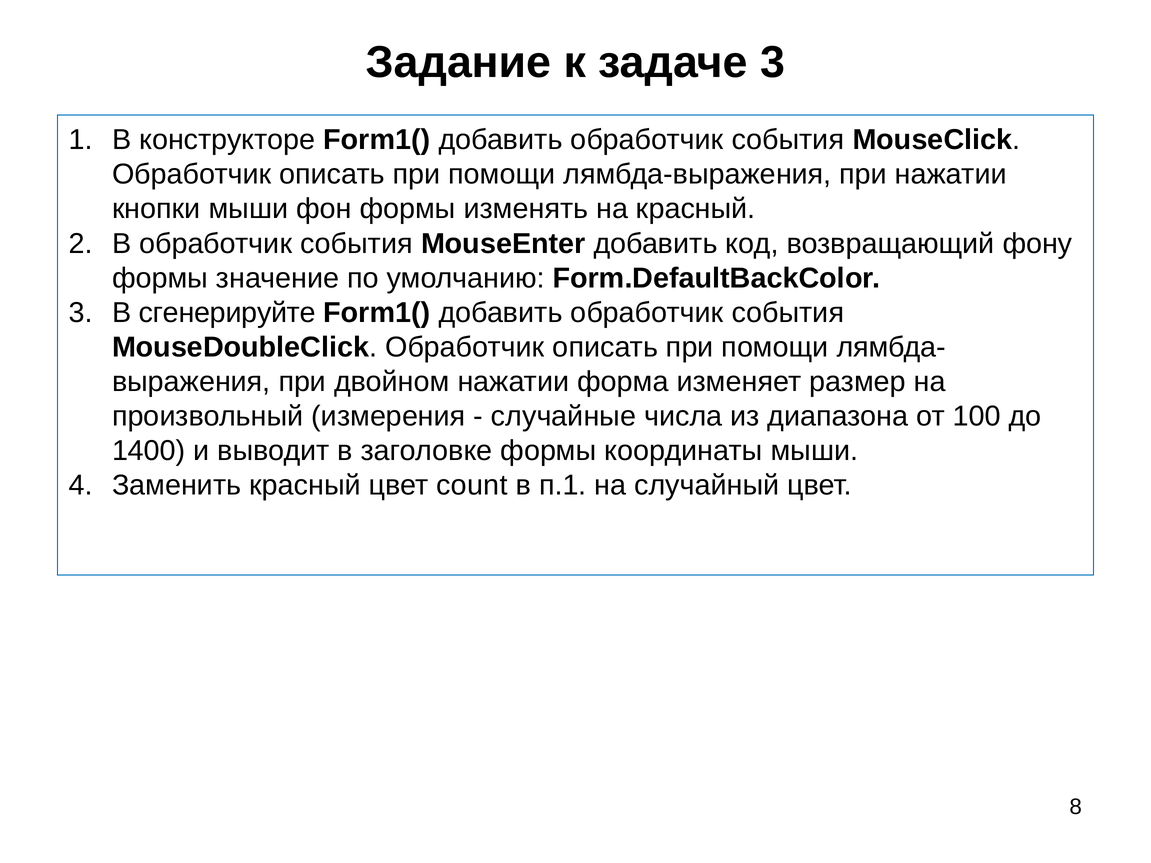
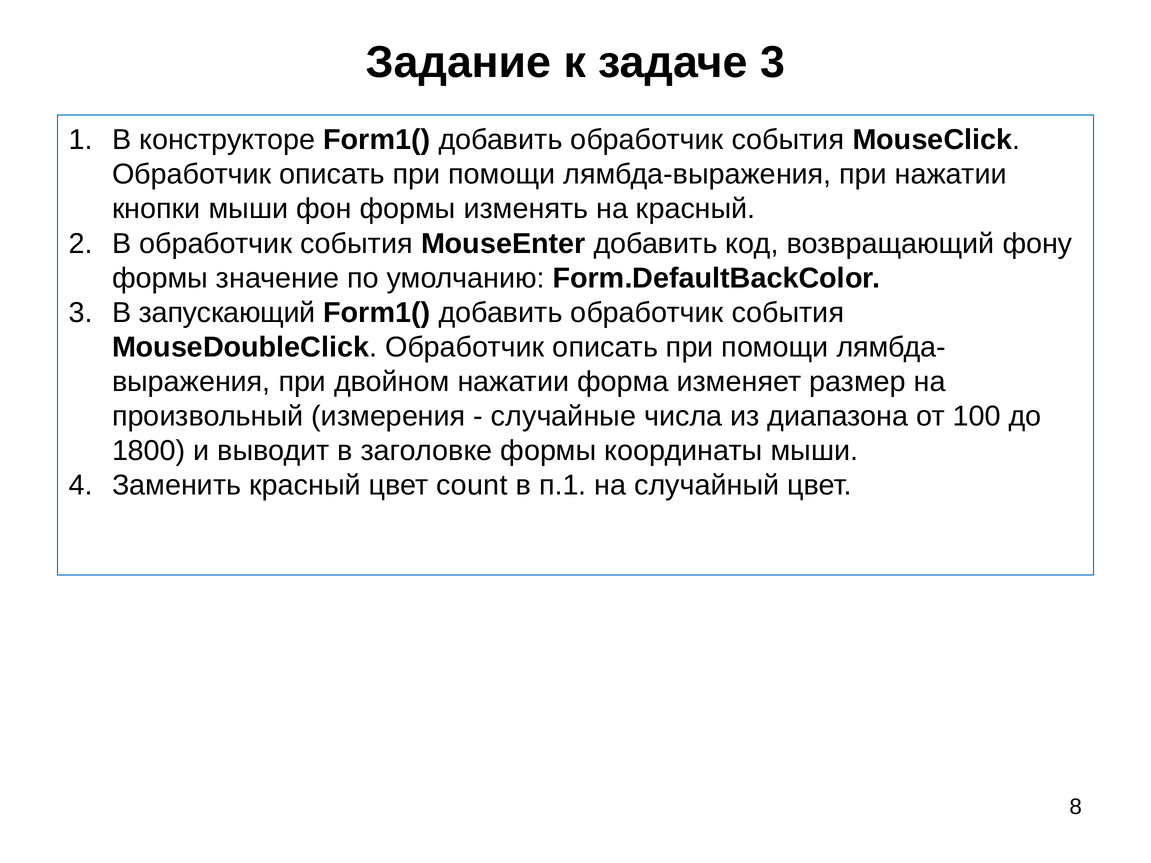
сгенерируйте: сгенерируйте -> запускающий (227, 313)
1400: 1400 -> 1800 (149, 451)
